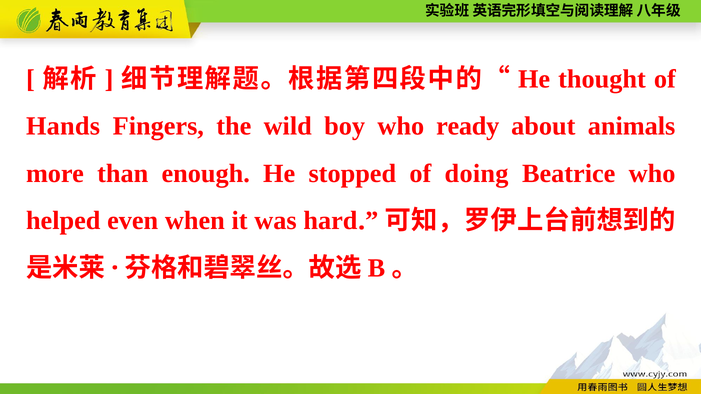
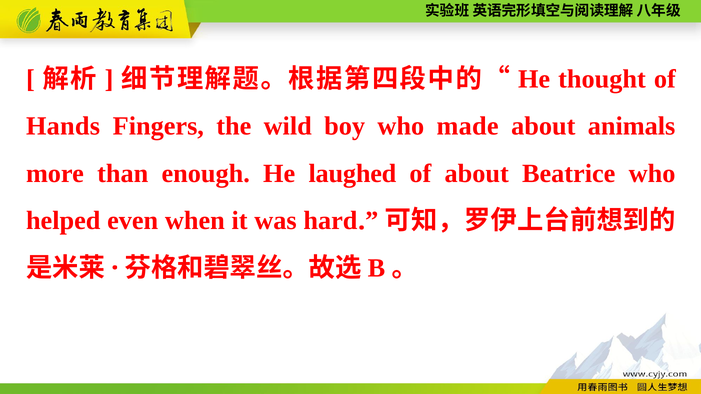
ready: ready -> made (468, 126)
stopped: stopped -> laughed (352, 174)
of doing: doing -> about (477, 174)
